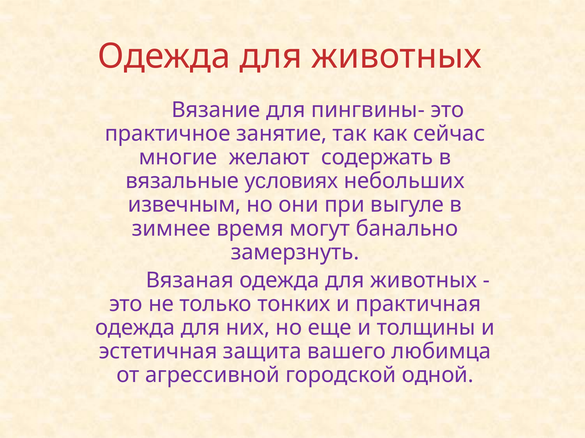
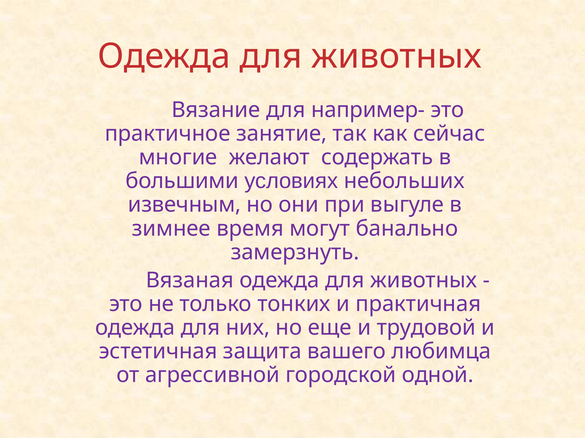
пингвины-: пингвины- -> например- (368, 110)
вязальные: вязальные -> большими (182, 181)
толщины: толщины -> трудовой (426, 328)
